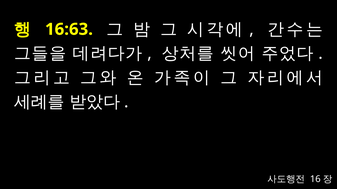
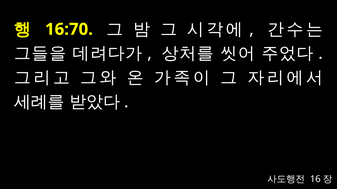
16:63: 16:63 -> 16:70 (69, 29)
